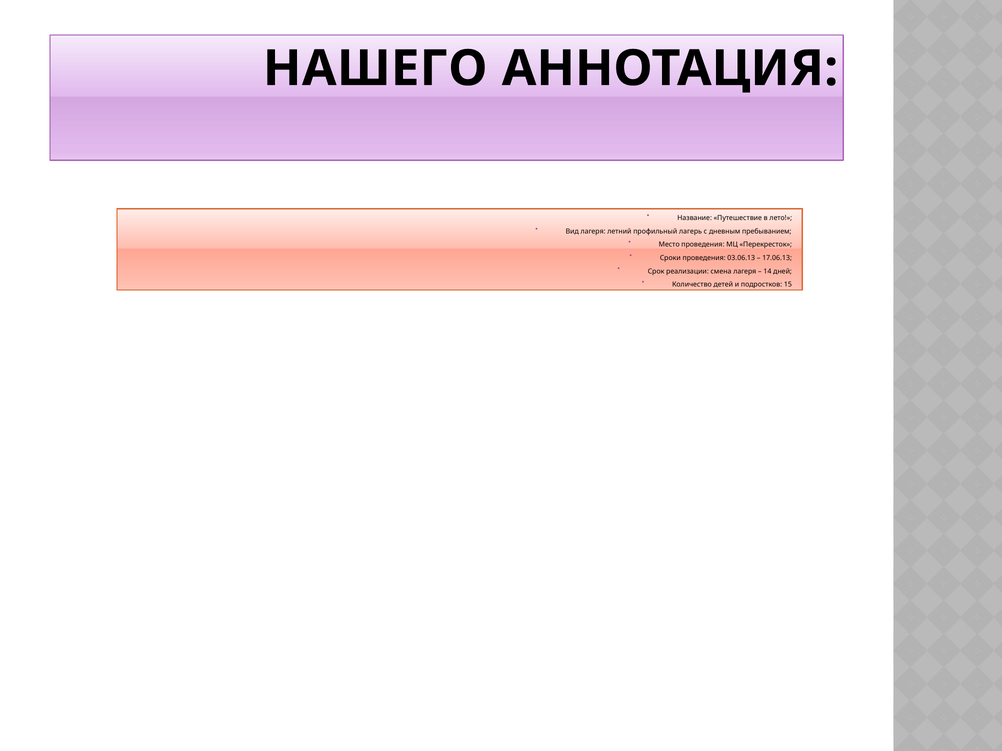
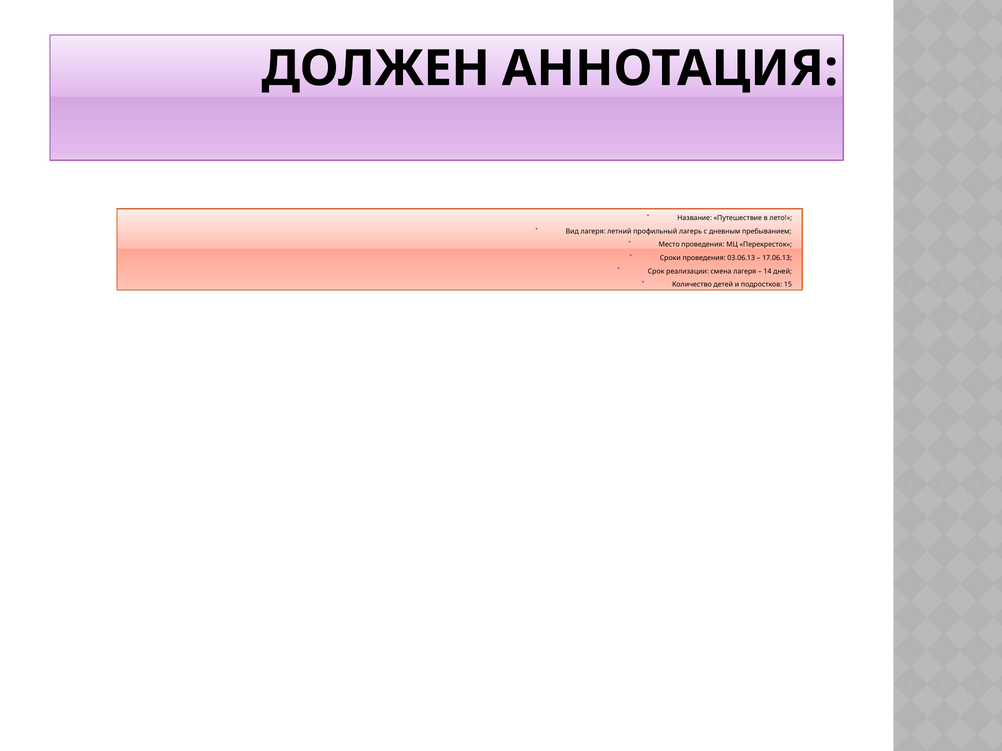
НАШЕГО: НАШЕГО -> ДОЛЖЕН (376, 69)
